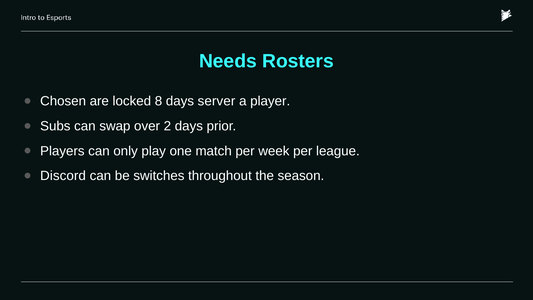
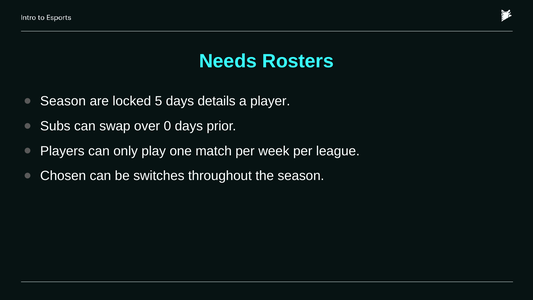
Chosen: Chosen -> Season (63, 101)
8: 8 -> 5 (159, 101)
server: server -> details (217, 101)
2: 2 -> 0 (167, 126)
Discord: Discord -> Chosen (63, 176)
